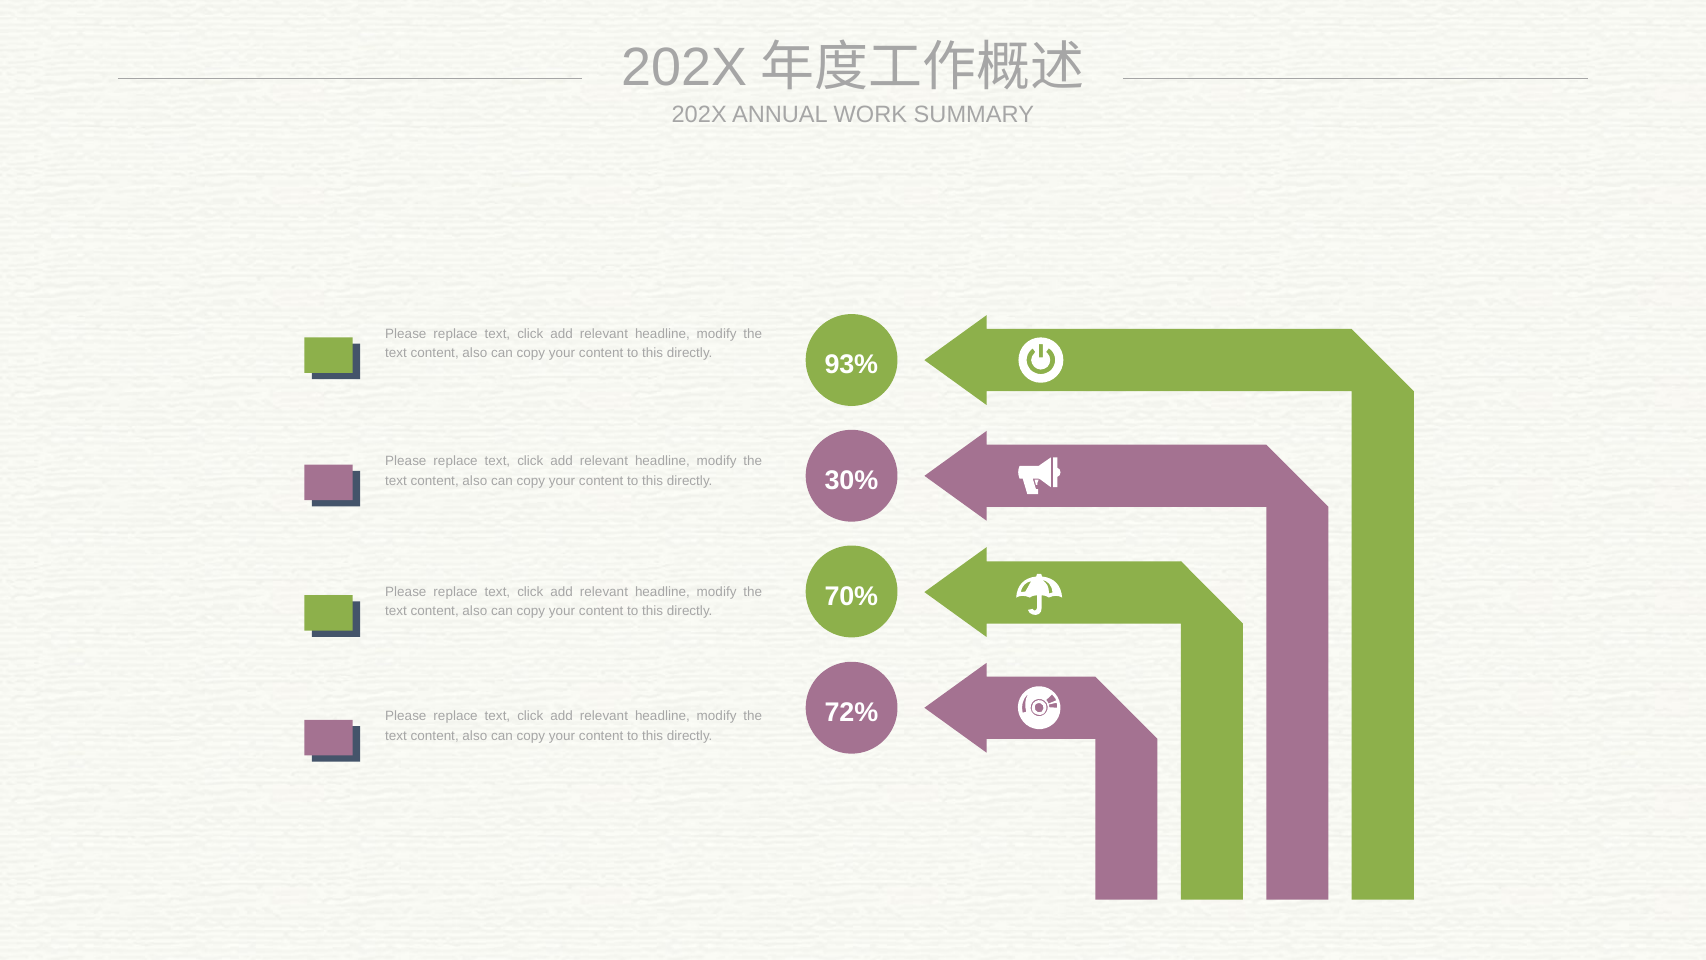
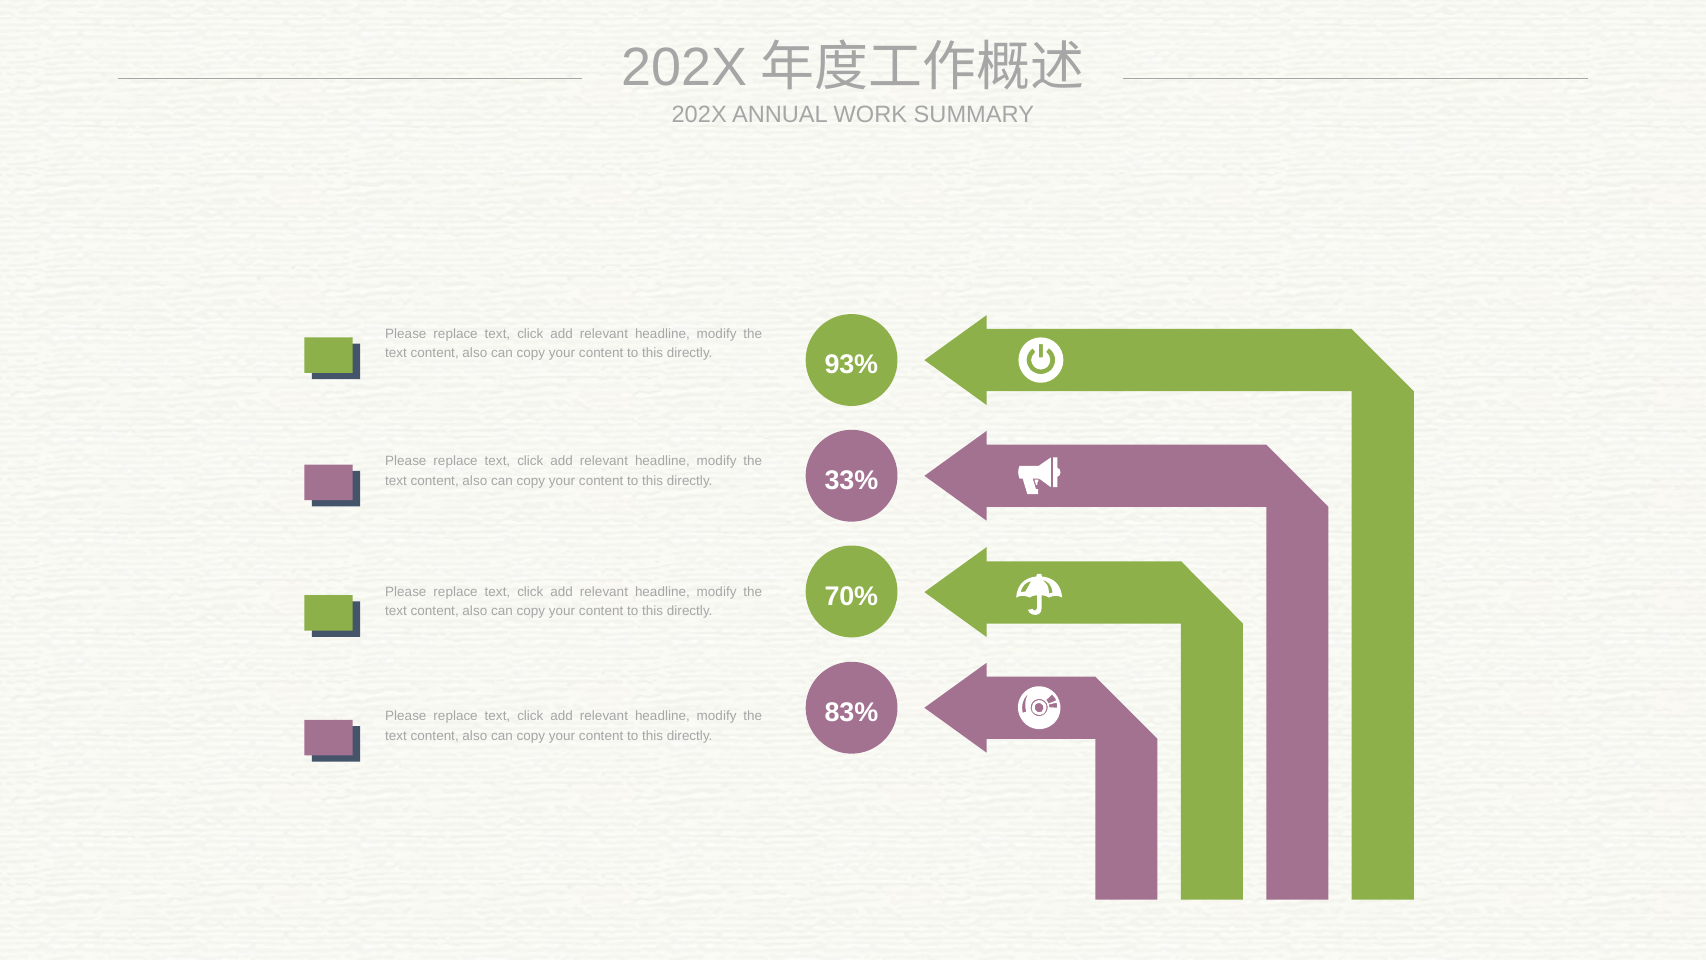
30%: 30% -> 33% (851, 480)
72%: 72% -> 83% (851, 712)
